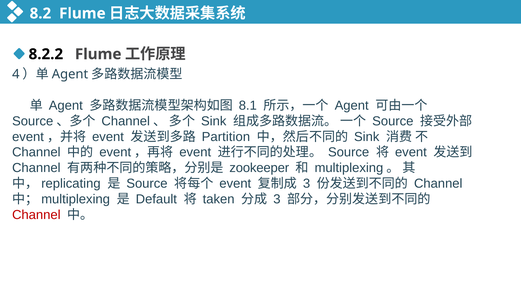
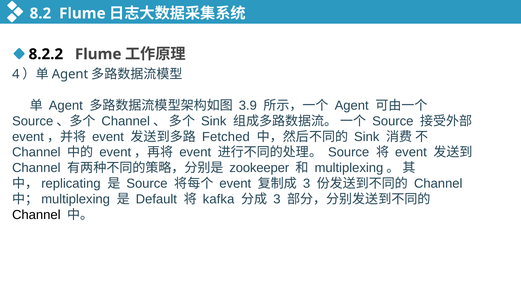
8.1: 8.1 -> 3.9 (248, 105)
Partition: Partition -> Fetched (226, 137)
taken: taken -> kafka (219, 199)
Channel colour: red -> black (36, 215)
